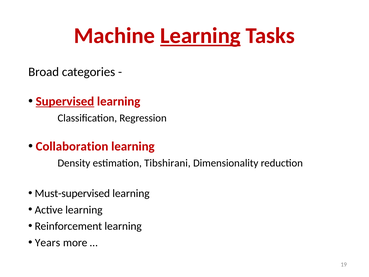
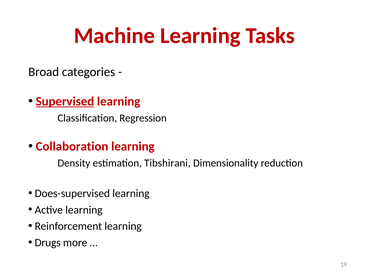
Learning underline: present -> none (200, 36)
Must-supervised: Must-supervised -> Does-supervised (72, 193)
Years: Years -> Drugs (48, 242)
